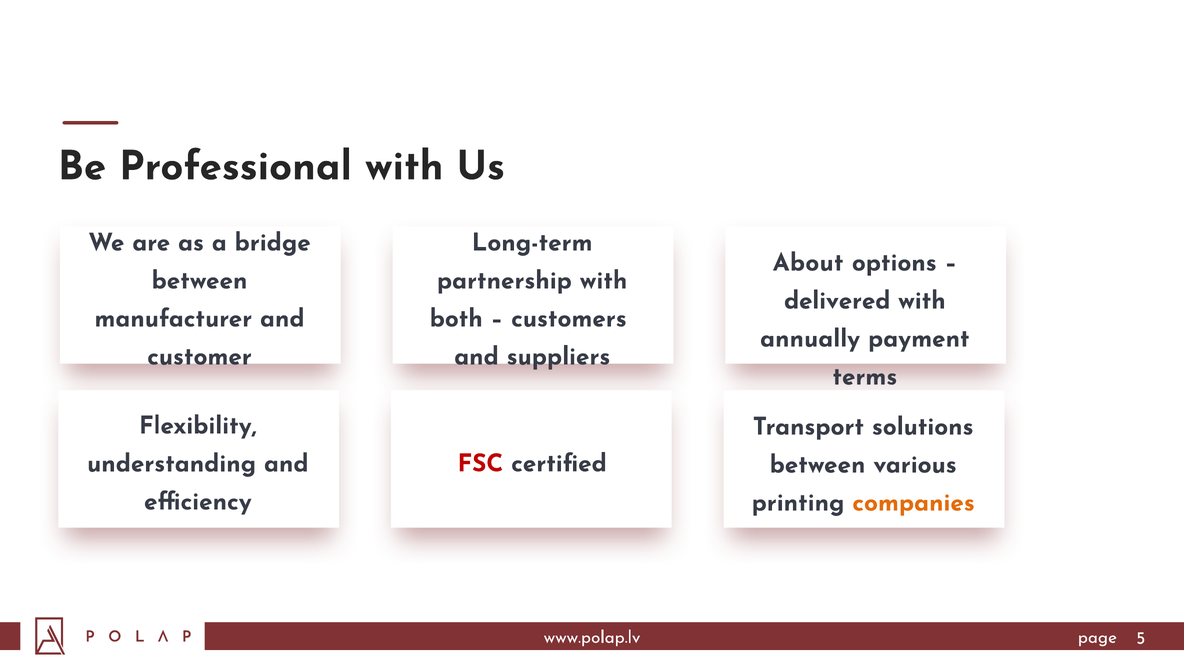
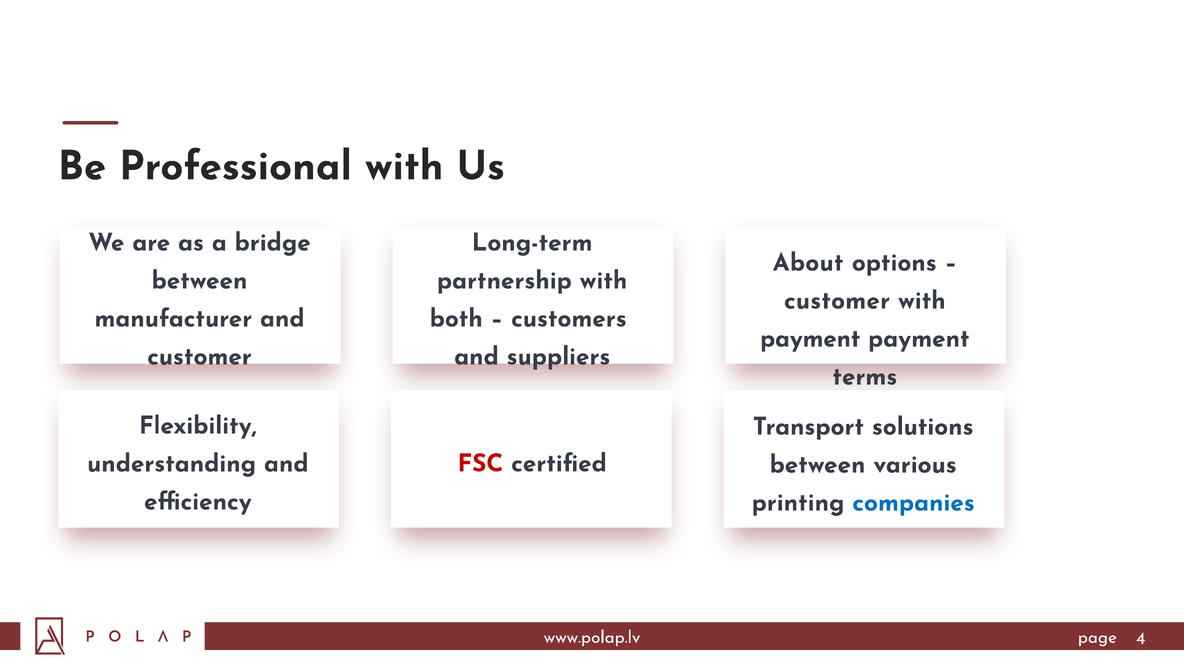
delivered: delivered -> customer (837, 300)
annually: annually -> payment (810, 338)
companies colour: orange -> blue (914, 502)
5: 5 -> 4 (1141, 638)
